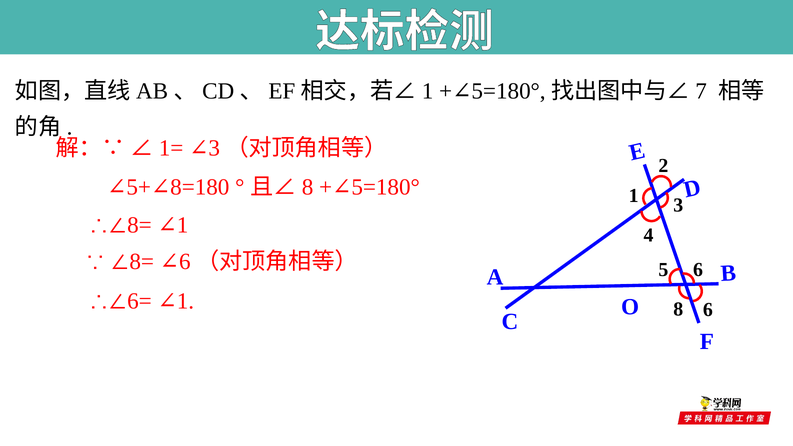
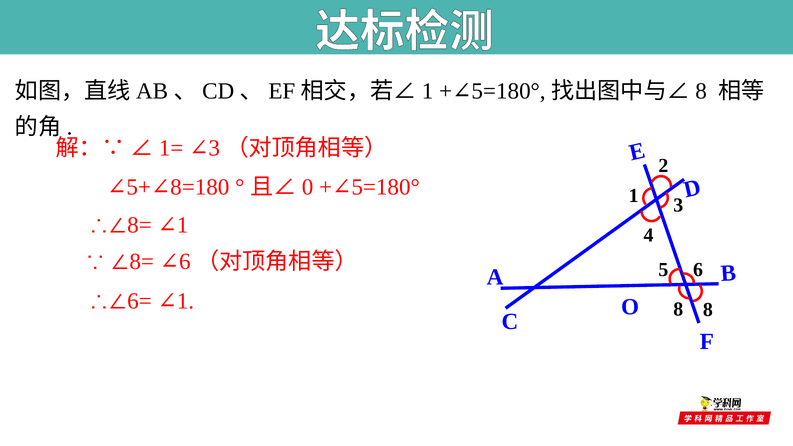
7: 7 -> 8 (701, 91)
8: 8 -> 0 (308, 187)
8 6: 6 -> 8 (708, 310)
